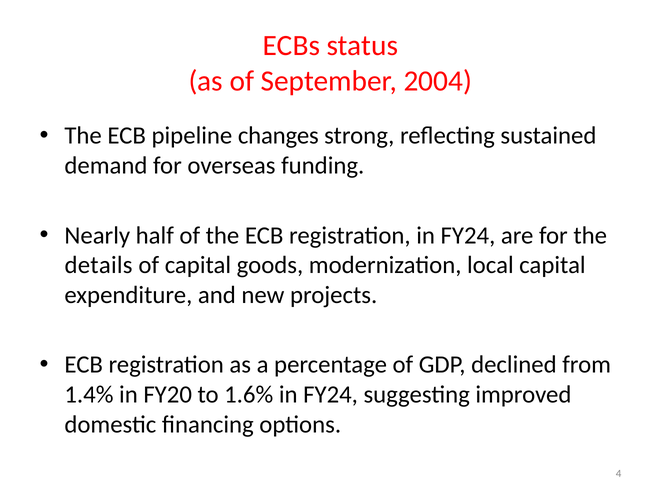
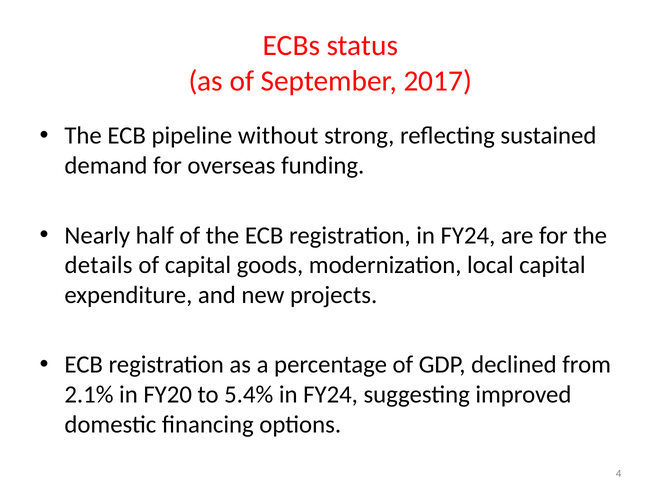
2004: 2004 -> 2017 (438, 81)
changes: changes -> without (278, 136)
1.4%: 1.4% -> 2.1% (89, 394)
1.6%: 1.6% -> 5.4% (249, 394)
